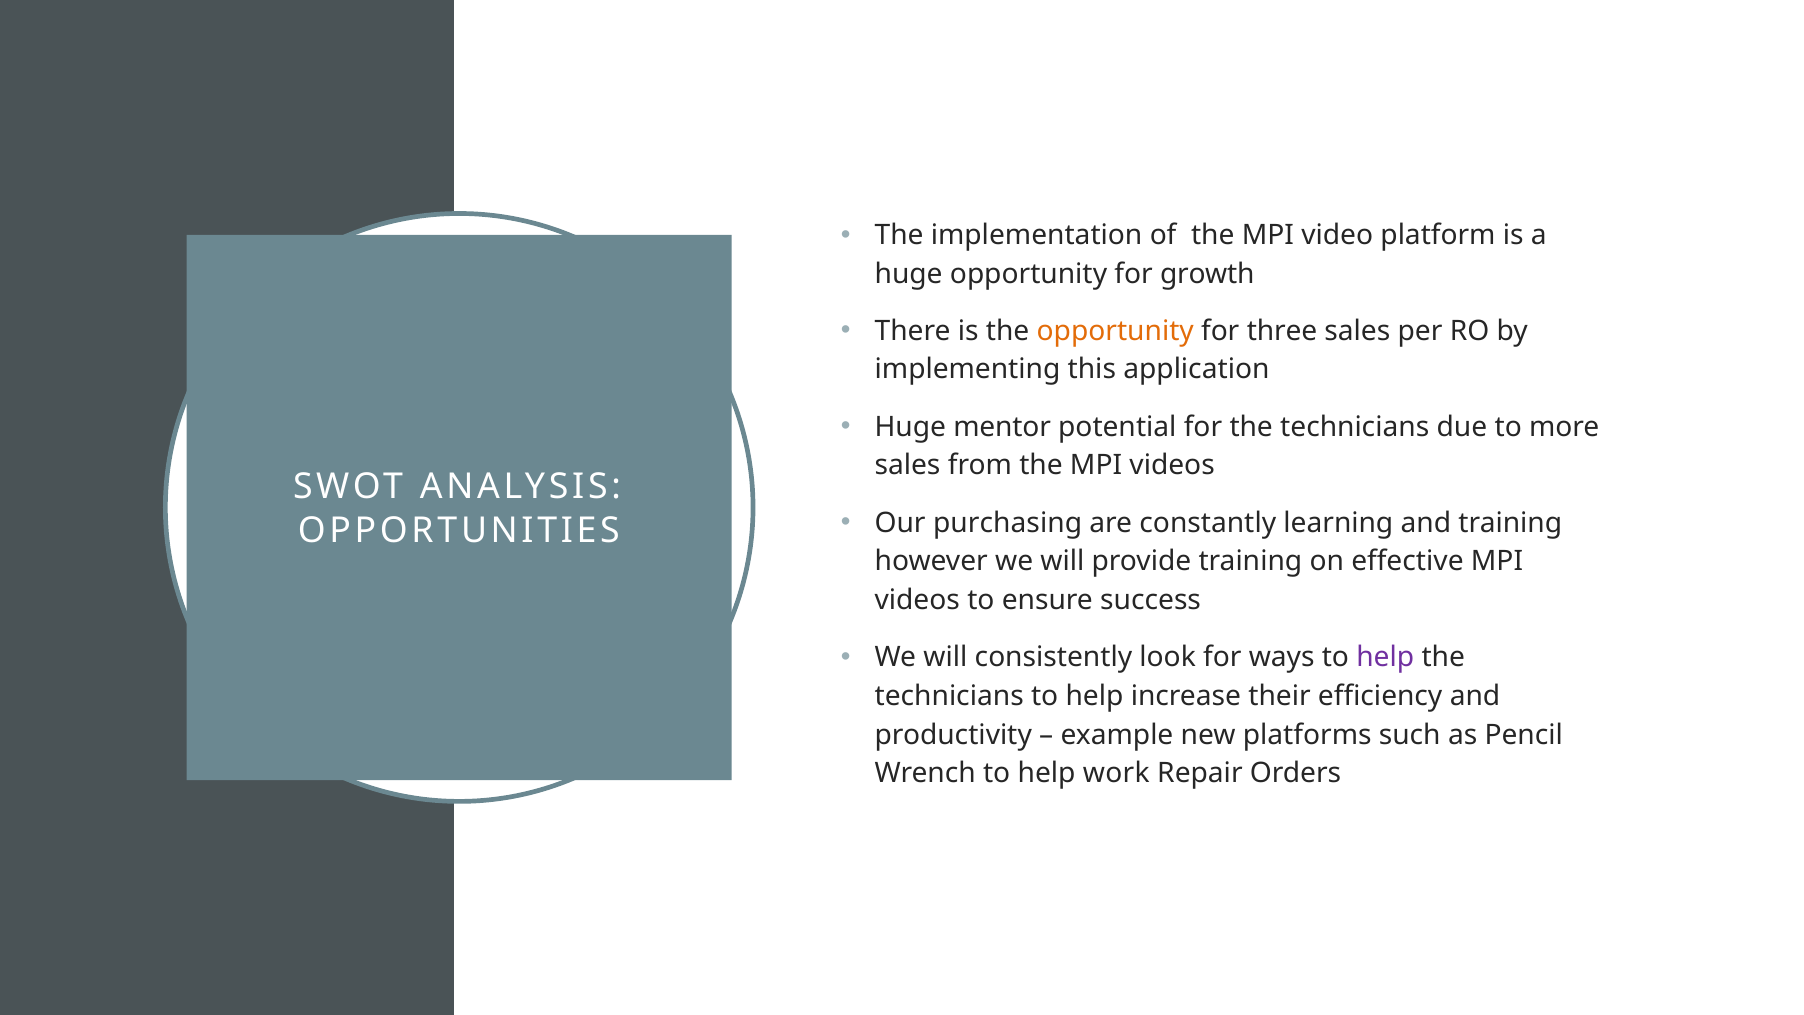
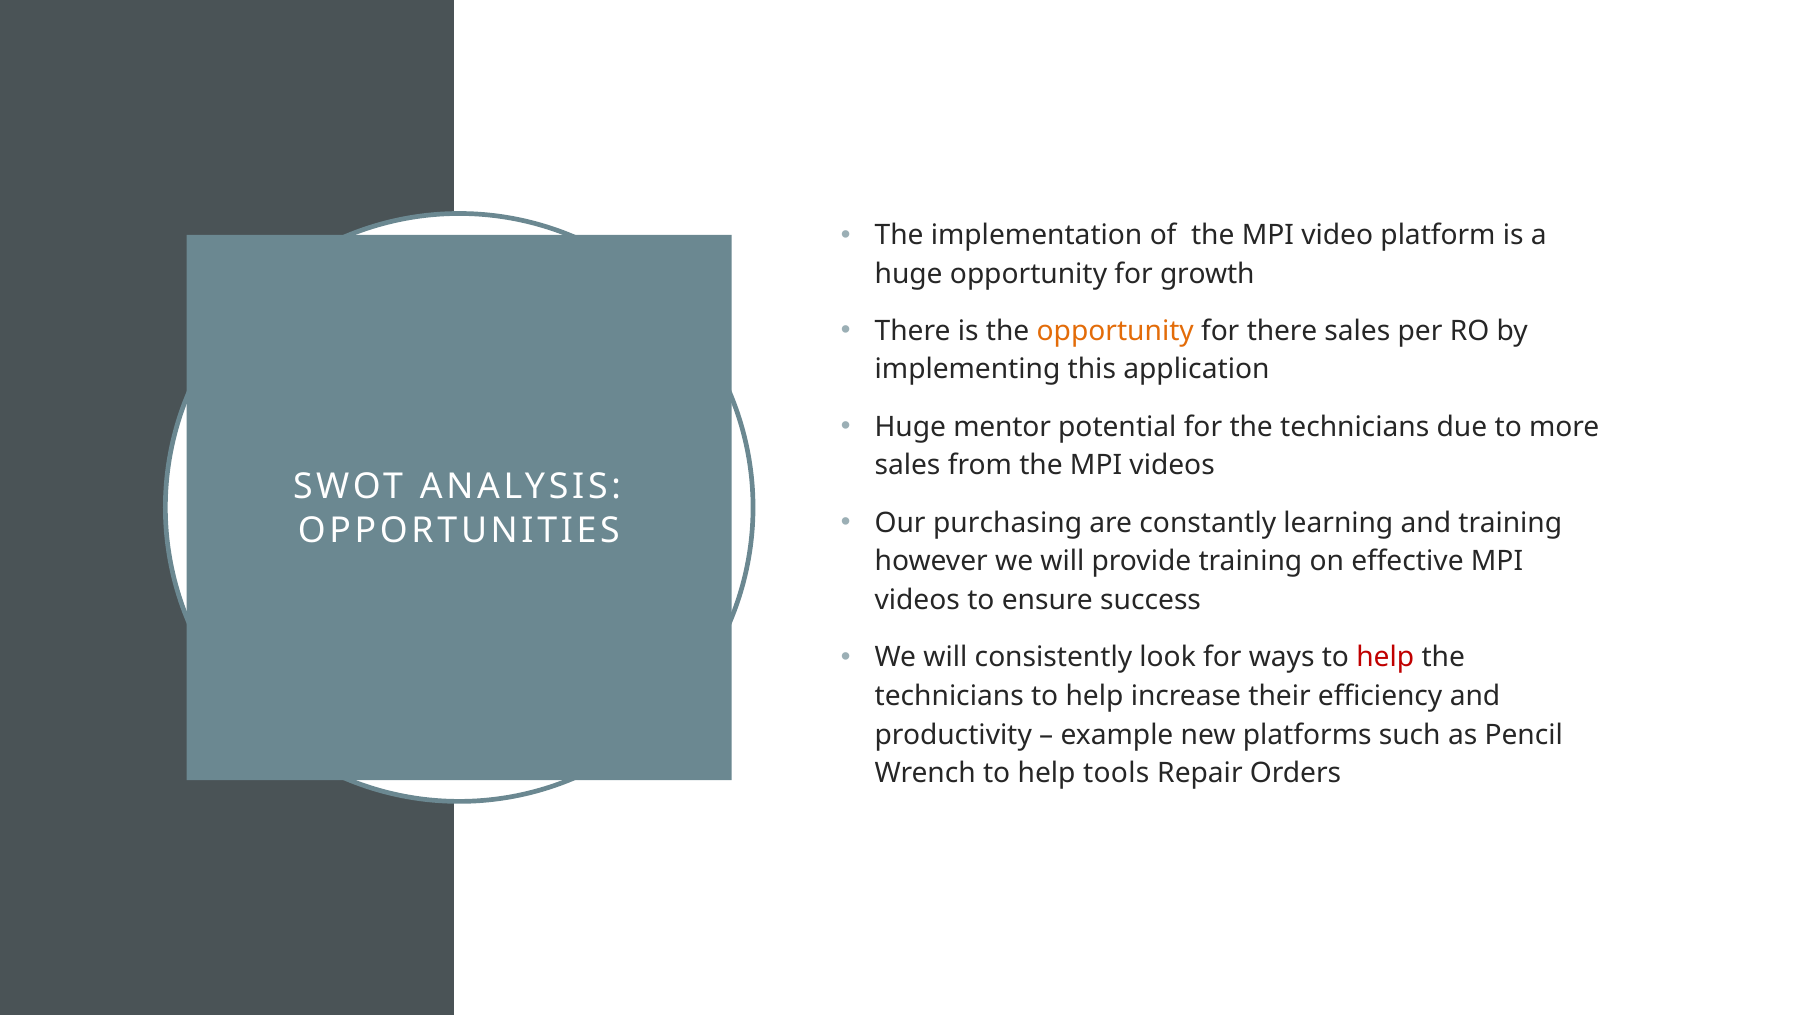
for three: three -> there (1282, 331)
help colour: purple -> red (1385, 657)
work: work -> tools (1116, 773)
